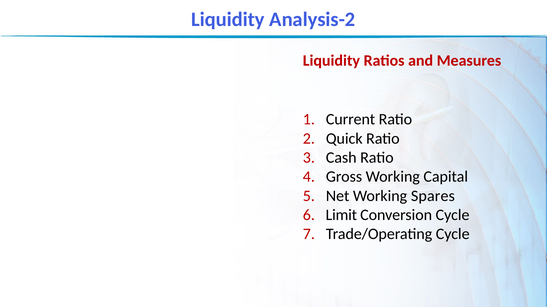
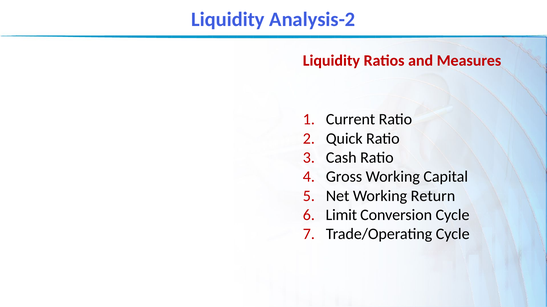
Spares: Spares -> Return (433, 196)
